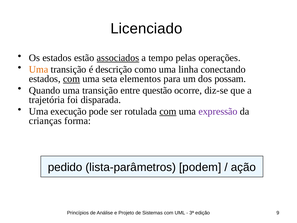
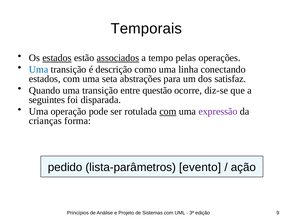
Licenciado: Licenciado -> Temporais (146, 29)
estados underline: none -> present (57, 58)
Uma colour: orange -> blue (39, 69)
com underline: present -> none (72, 79)
elementos: elementos -> abstrações (140, 79)
possam: possam -> satisfaz (230, 79)
trajetória: trajetória -> seguintes (47, 100)
execução: execução -> operação (68, 111)
podem: podem -> evento (200, 167)
